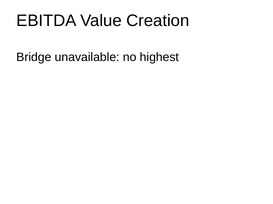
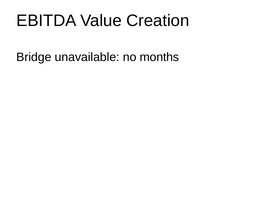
highest: highest -> months (159, 57)
